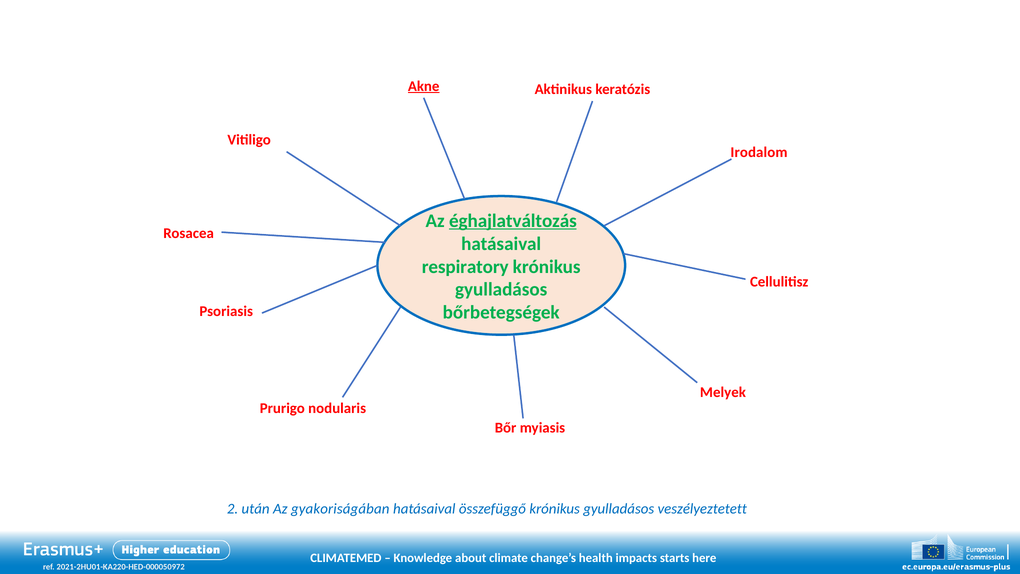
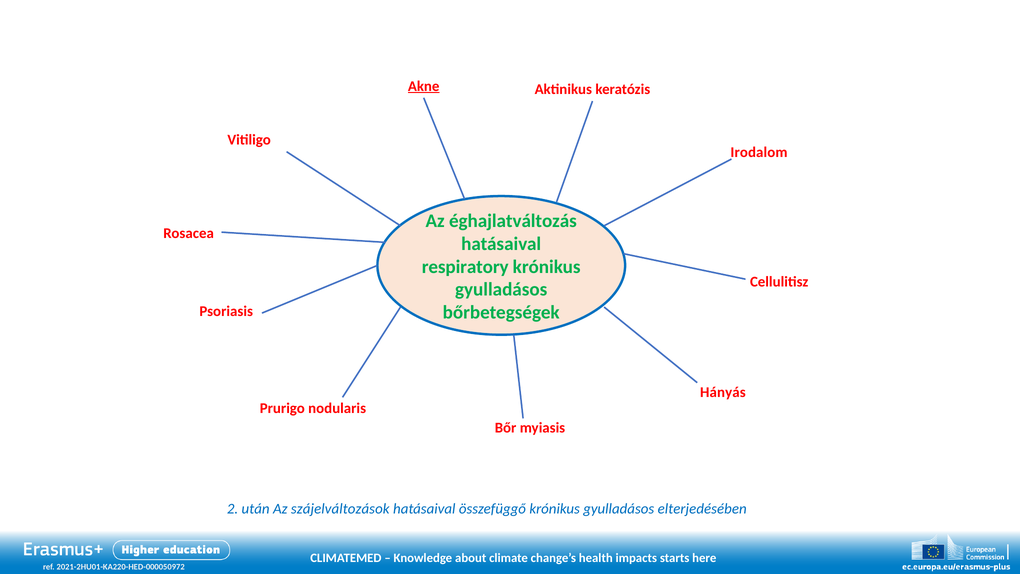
éghajlatváltozás underline: present -> none (513, 221)
Melyek: Melyek -> Hányás (723, 392)
gyakoriságában: gyakoriságában -> szájelváltozások (340, 509)
veszélyeztetett: veszélyeztetett -> elterjedésében (702, 509)
